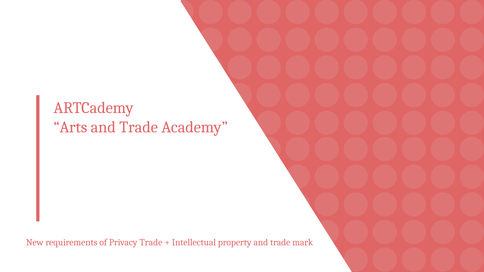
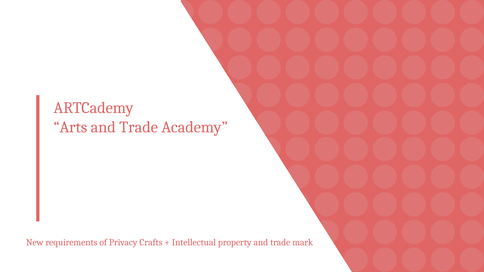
Privacy Trade: Trade -> Crafts (151, 243)
